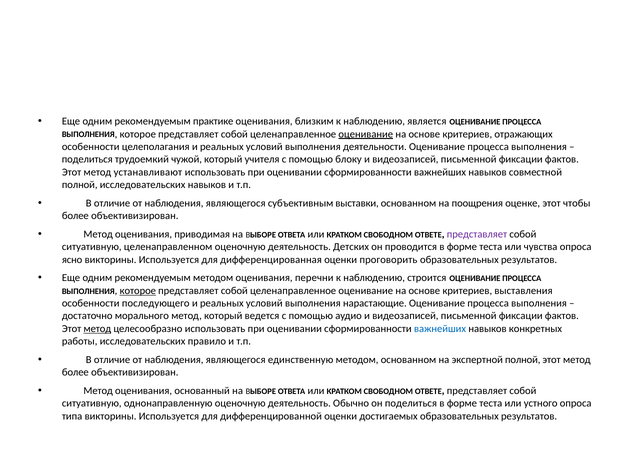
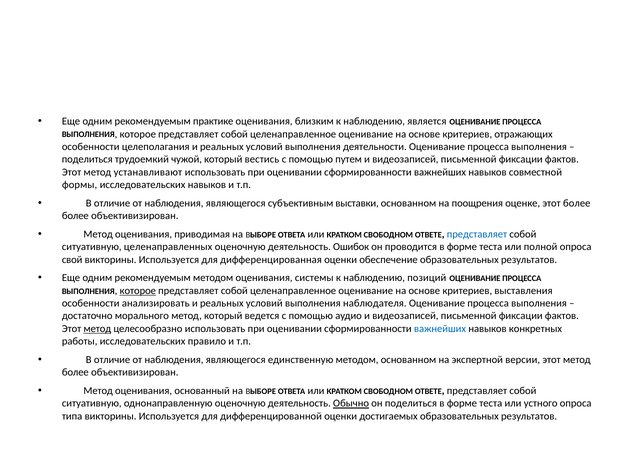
оценивание underline: present -> none (366, 134)
учителя: учителя -> вестись (262, 159)
блоку: блоку -> путем (349, 159)
полной: полной -> формы (80, 185)
этот чтобы: чтобы -> более (577, 203)
представляет colour: purple -> blue (477, 234)
целенаправленном: целенаправленном -> целенаправленных (168, 247)
Детских: Детских -> Ошибок (351, 247)
чувства: чувства -> полной (541, 247)
ясно: ясно -> свой (72, 260)
проговорить: проговорить -> обеспечение (389, 260)
перечни: перечни -> системы (314, 278)
строится: строится -> позиций (427, 278)
последующего: последующего -> анализировать (156, 303)
нарастающие: нарастающие -> наблюдателя (375, 303)
экспертной полной: полной -> версии (523, 360)
Обычно underline: none -> present (351, 404)
